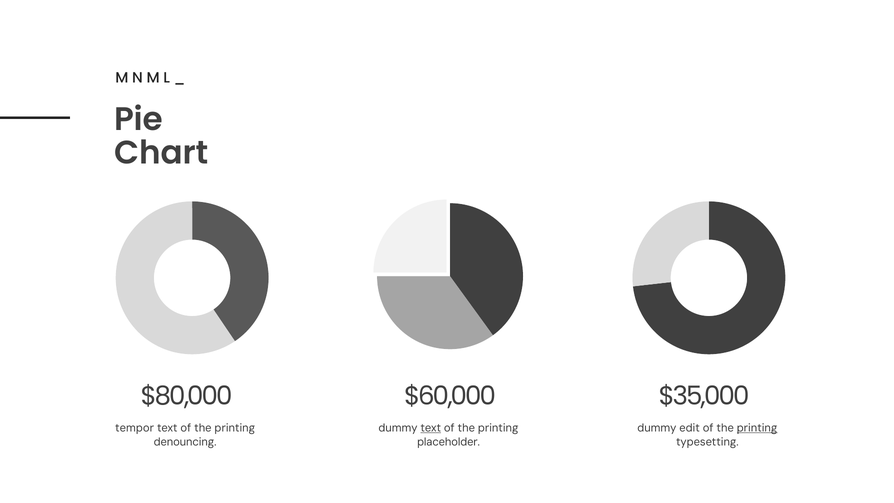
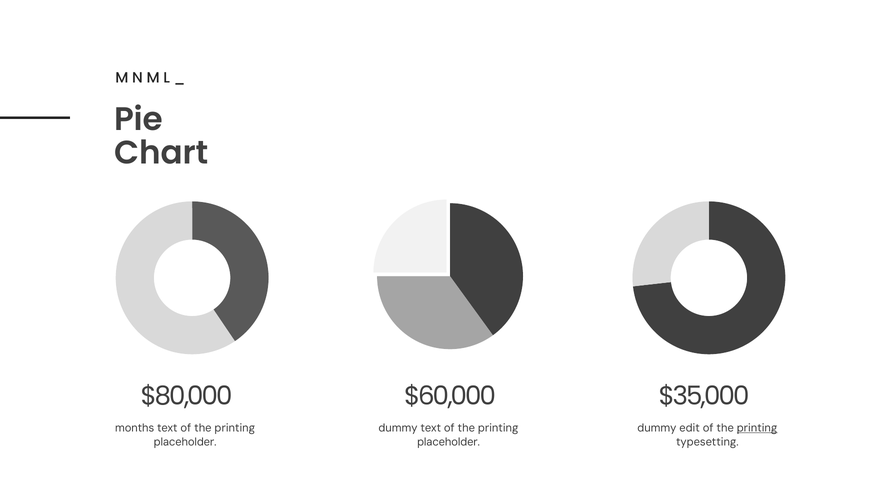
tempor: tempor -> months (135, 428)
text underline: present -> none (431, 428)
denouncing: denouncing -> placeholder (185, 442)
